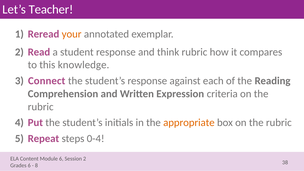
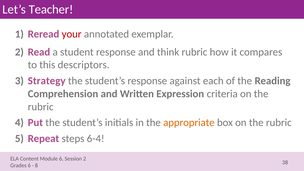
your colour: orange -> red (72, 34)
knowledge: knowledge -> descriptors (84, 65)
Connect: Connect -> Strategy (47, 81)
0-4: 0-4 -> 6-4 (96, 139)
